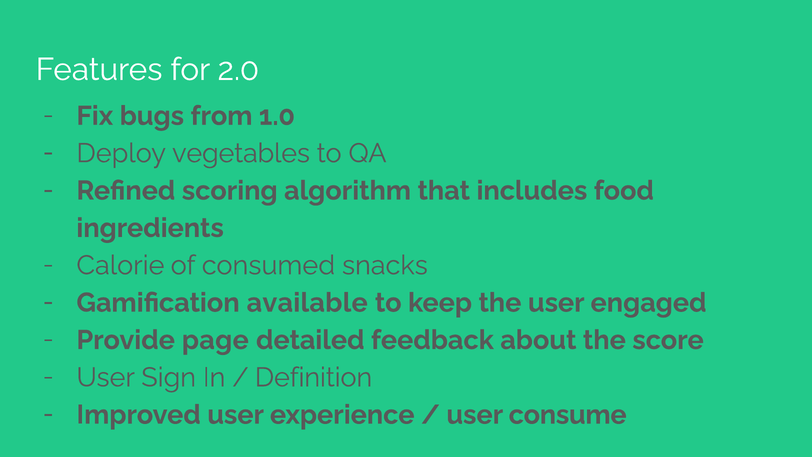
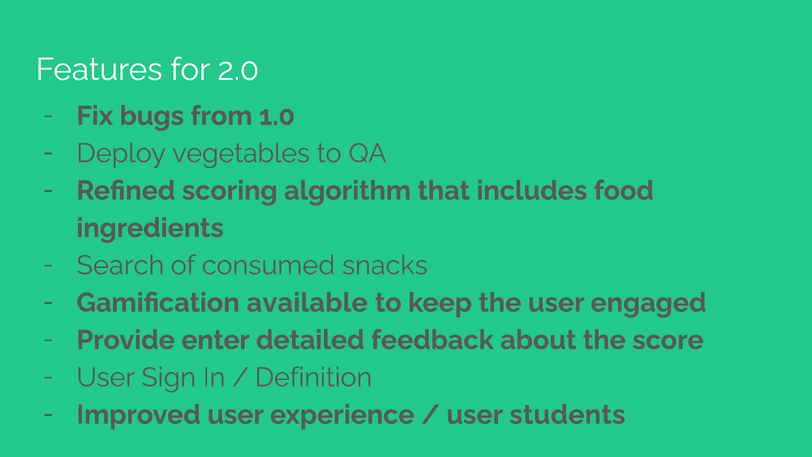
Calorie: Calorie -> Search (120, 265)
page: page -> enter (216, 340)
consume: consume -> students (567, 415)
